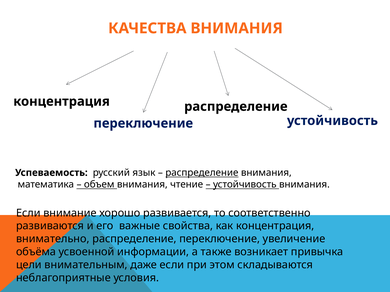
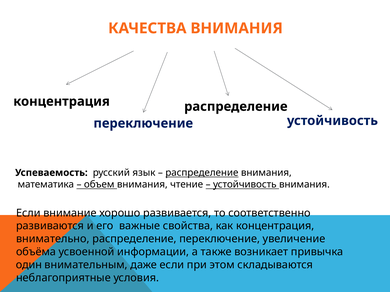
цели: цели -> один (29, 265)
